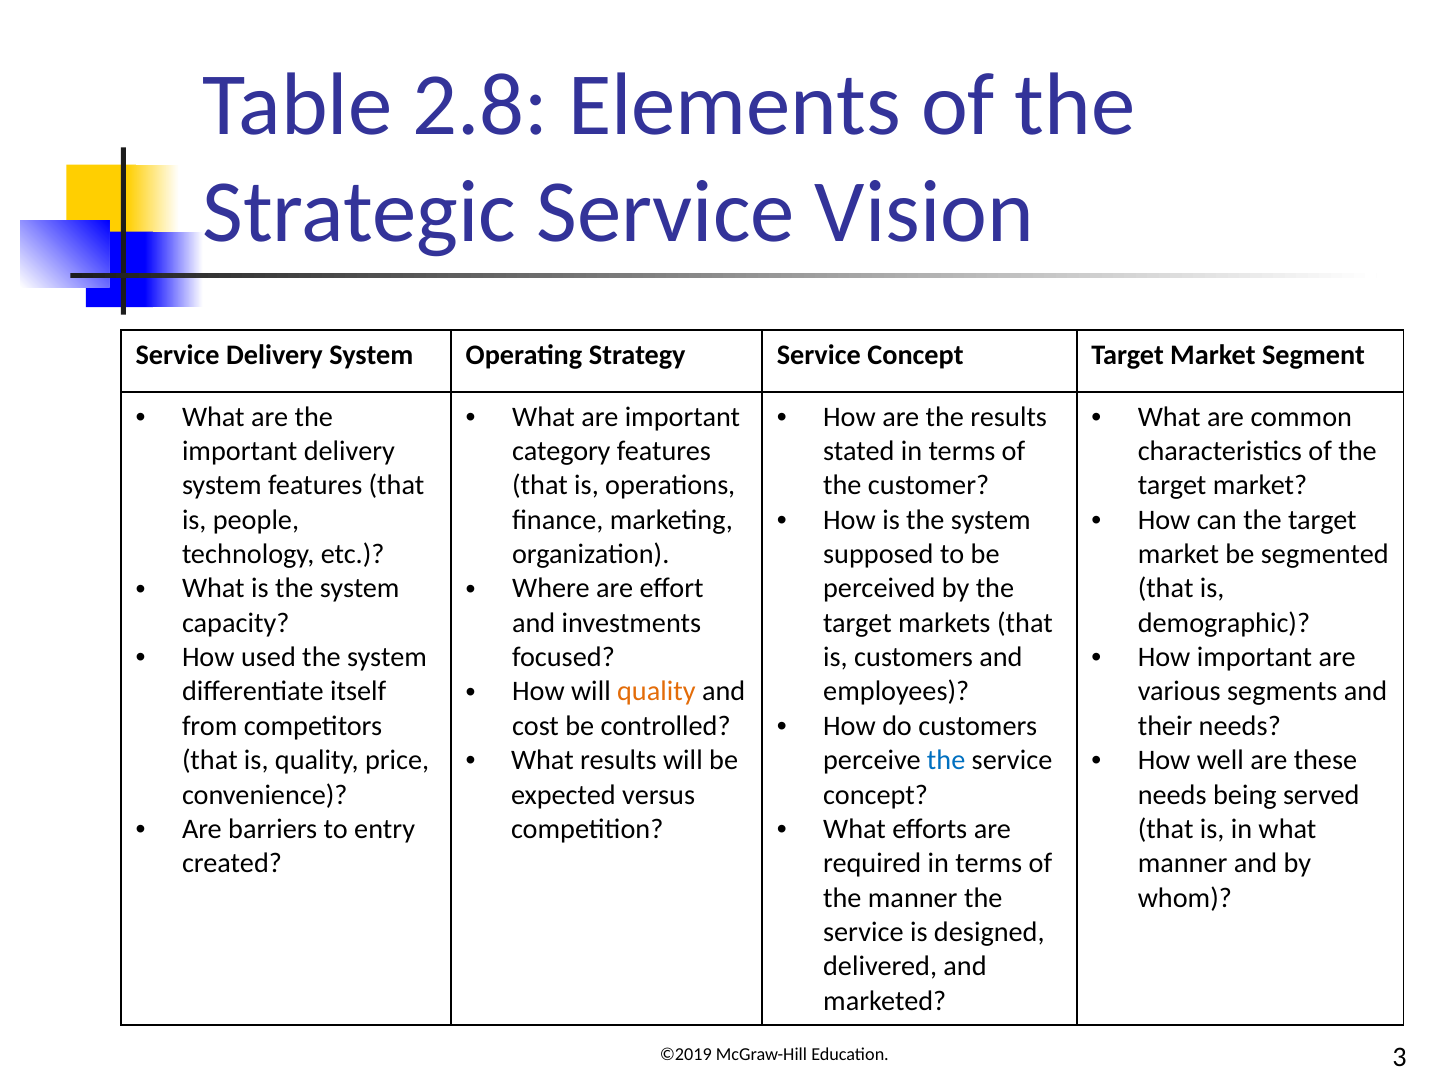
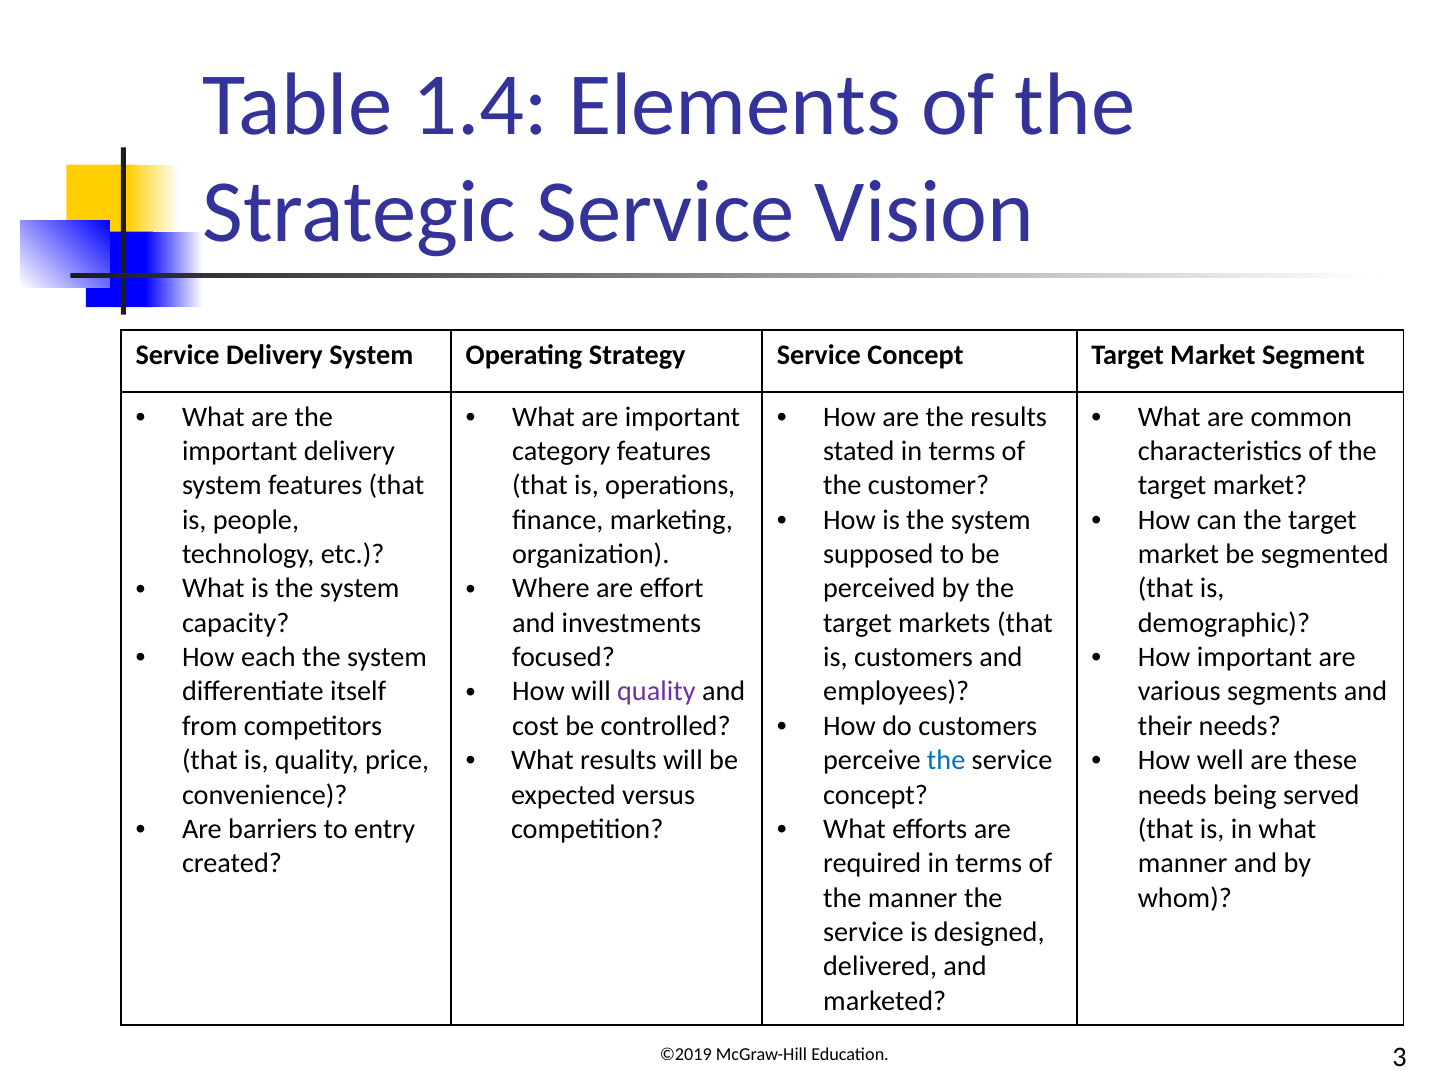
2.8: 2.8 -> 1.4 (480, 105)
used: used -> each (268, 657)
quality colour: orange -> purple (656, 692)
